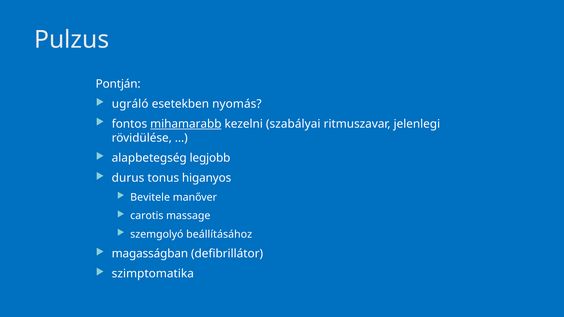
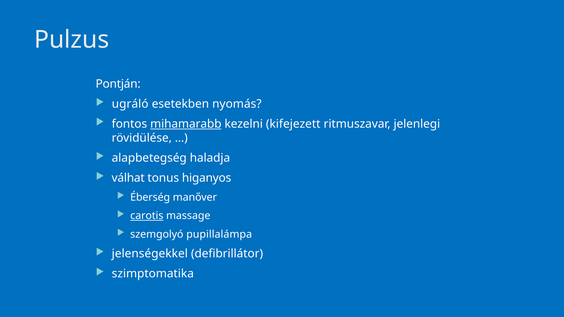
szabályai: szabályai -> kifejezett (293, 124)
legjobb: legjobb -> haladja (210, 158)
durus: durus -> válhat (128, 178)
Bevitele: Bevitele -> Éberség (150, 197)
carotis underline: none -> present (147, 216)
beállításához: beállításához -> pupillalámpa (219, 234)
magasságban: magasságban -> jelenségekkel (150, 254)
